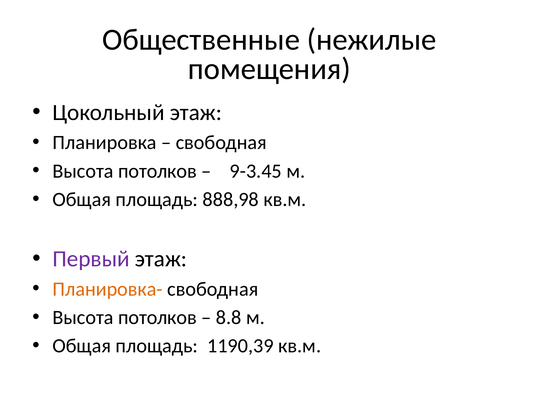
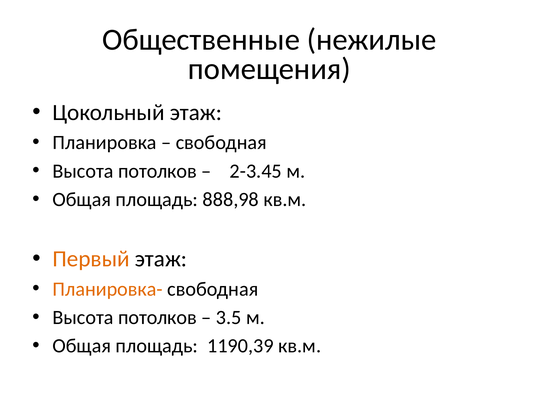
9-3.45: 9-3.45 -> 2-3.45 (256, 171)
Первый colour: purple -> orange (91, 259)
8.8: 8.8 -> 3.5 (229, 318)
